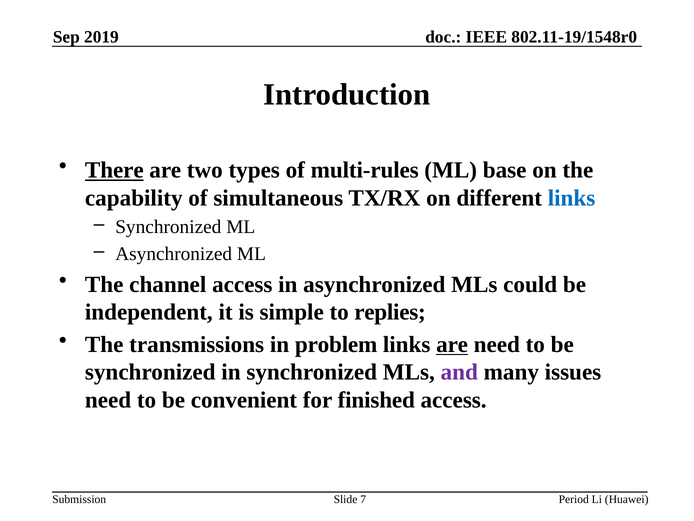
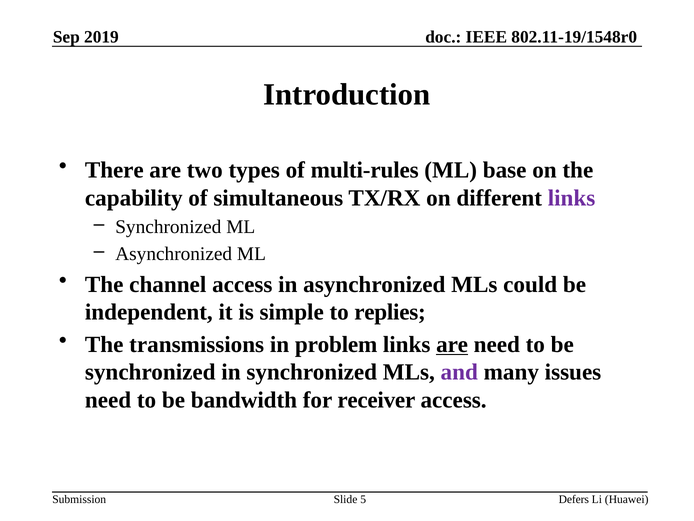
There underline: present -> none (114, 170)
links colour: blue -> purple (572, 198)
convenient: convenient -> bandwidth (244, 400)
finished: finished -> receiver (376, 400)
7: 7 -> 5 (363, 499)
Period: Period -> Defers (574, 499)
